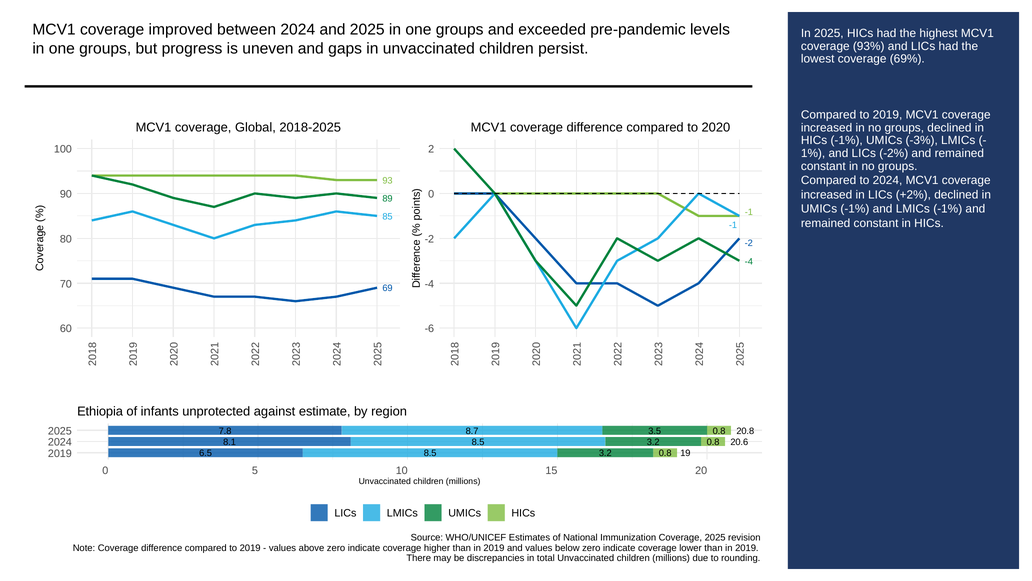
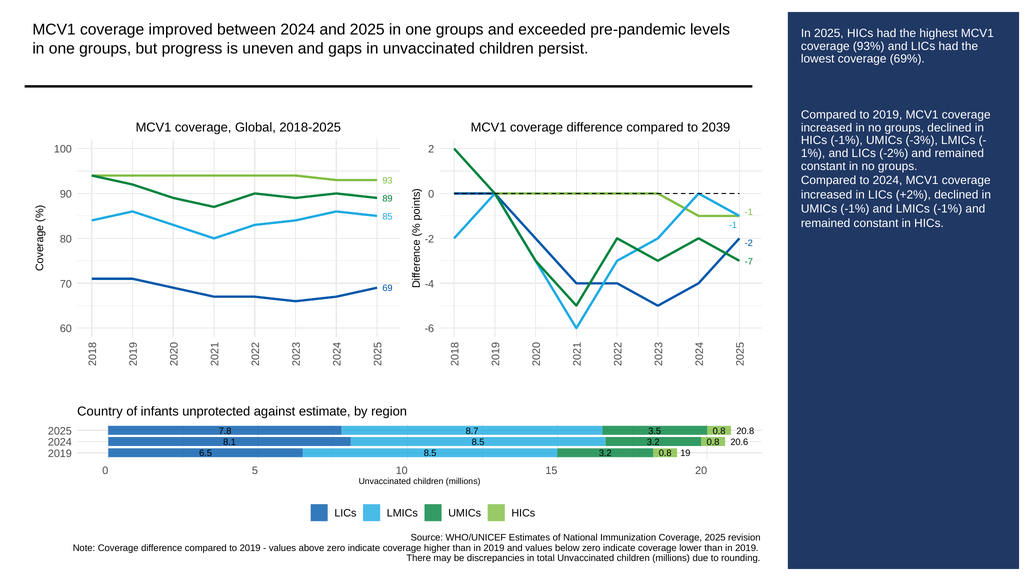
2020: 2020 -> 2039 (716, 127)
-4: -4 -> -7 (749, 261)
Ethiopia: Ethiopia -> Country (100, 411)
